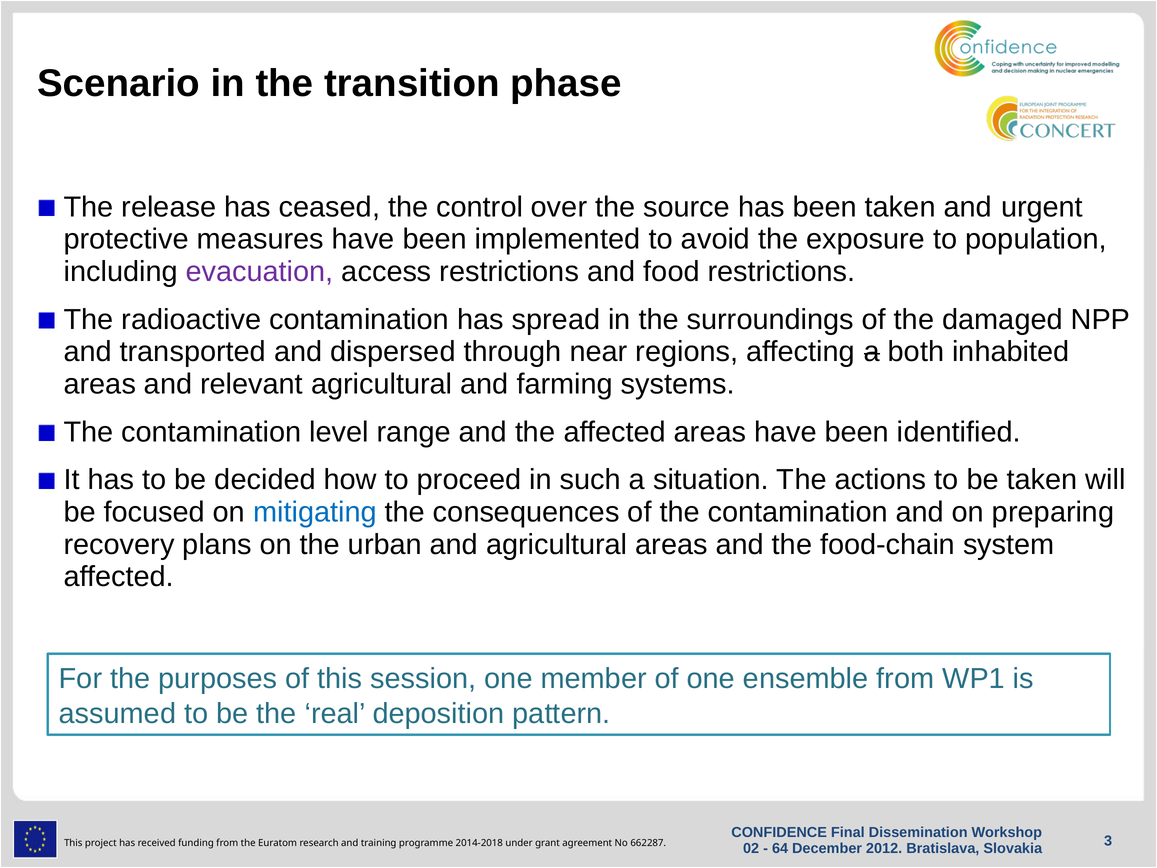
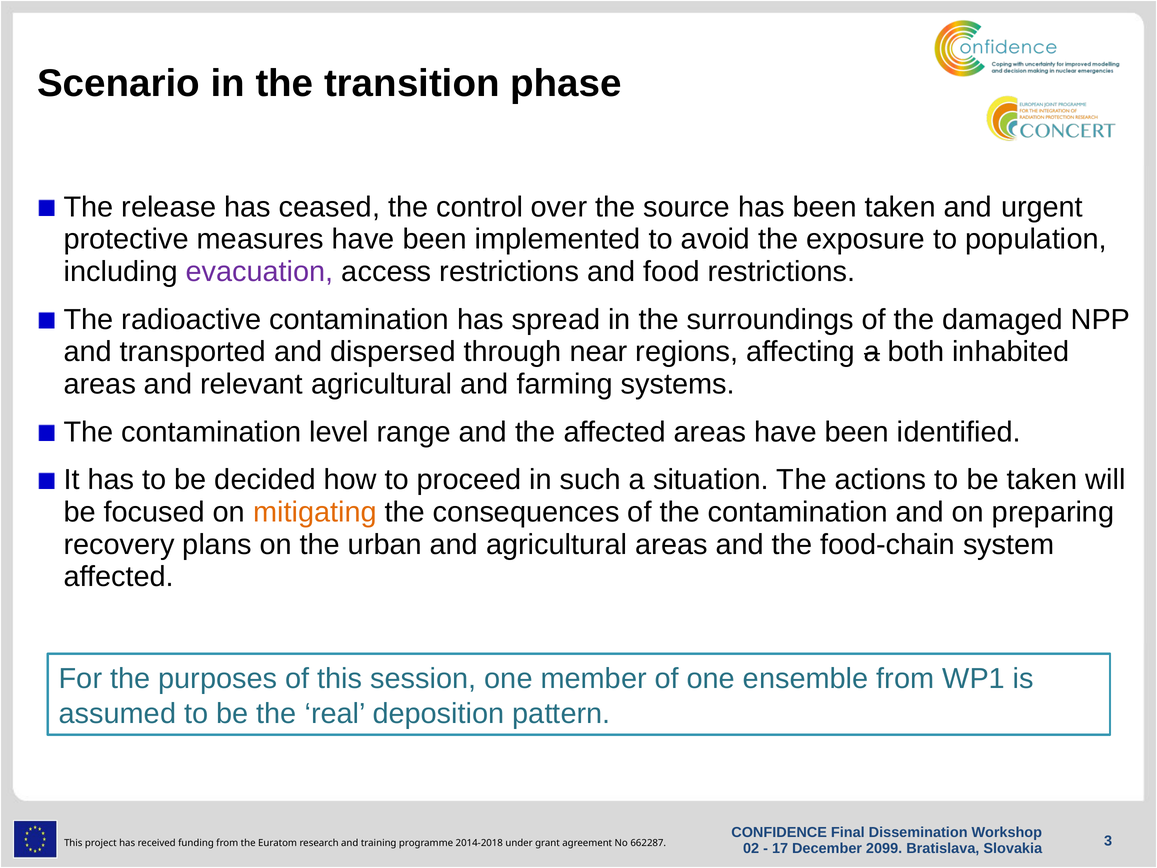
mitigating colour: blue -> orange (315, 512)
64: 64 -> 17 (780, 848)
2012: 2012 -> 2099 (884, 848)
